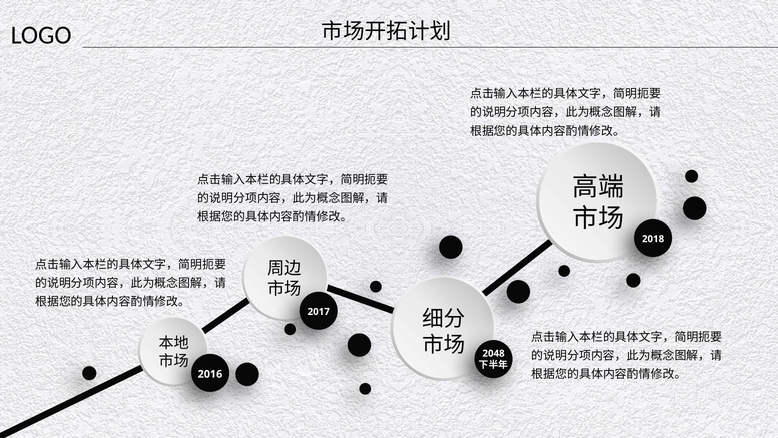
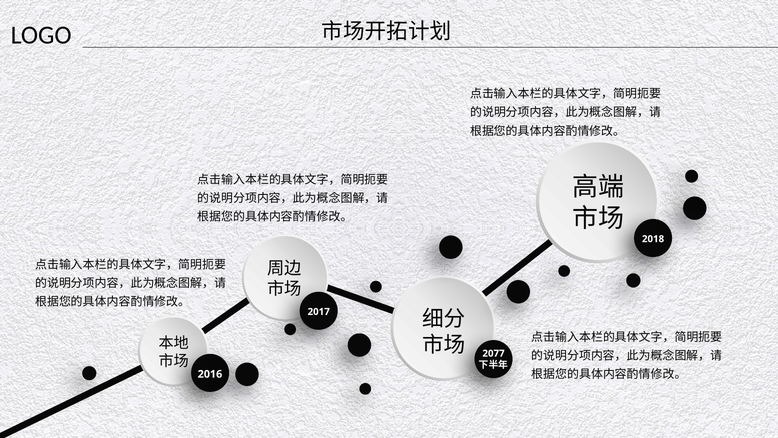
2048: 2048 -> 2077 (494, 353)
